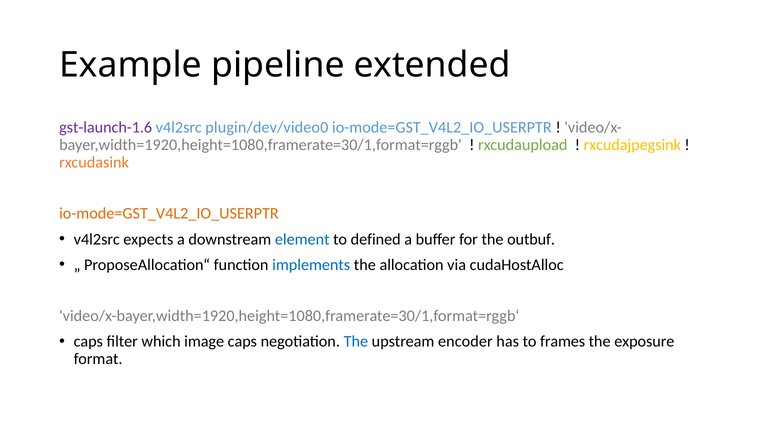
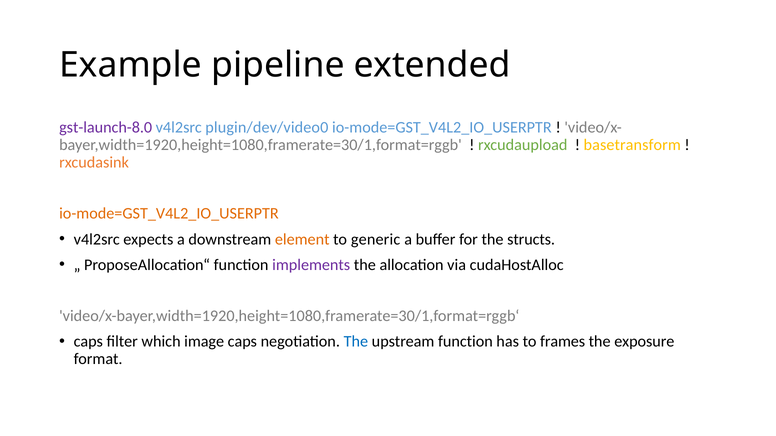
gst-launch-1.6: gst-launch-1.6 -> gst-launch-8.0 (106, 128)
rxcudajpegsink: rxcudajpegsink -> basetransform (632, 145)
element colour: blue -> orange (302, 239)
defined: defined -> generic (376, 239)
outbuf: outbuf -> structs (531, 239)
implements colour: blue -> purple (311, 265)
upstream encoder: encoder -> function (465, 342)
